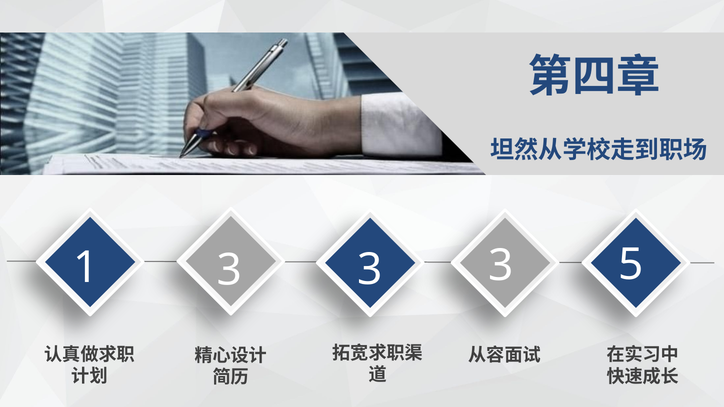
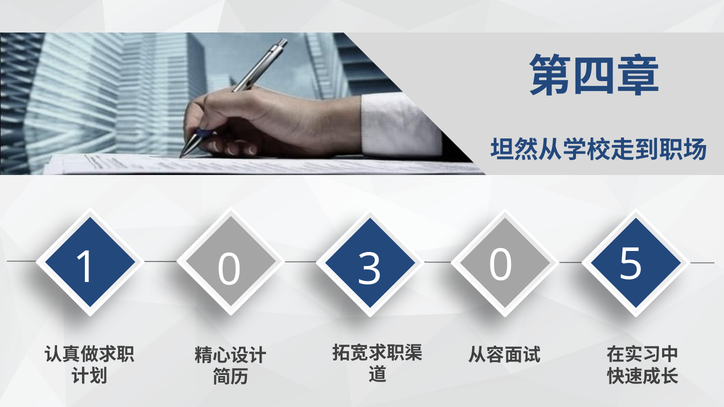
1 3: 3 -> 0 (229, 270)
3: 3 -> 0 (501, 266)
